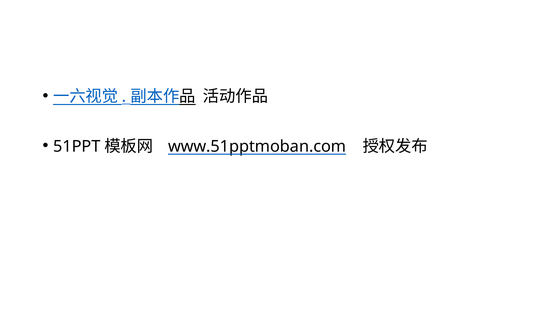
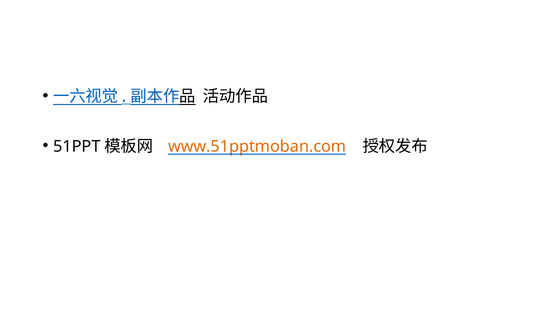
www.51pptmoban.com colour: black -> orange (257, 147)
